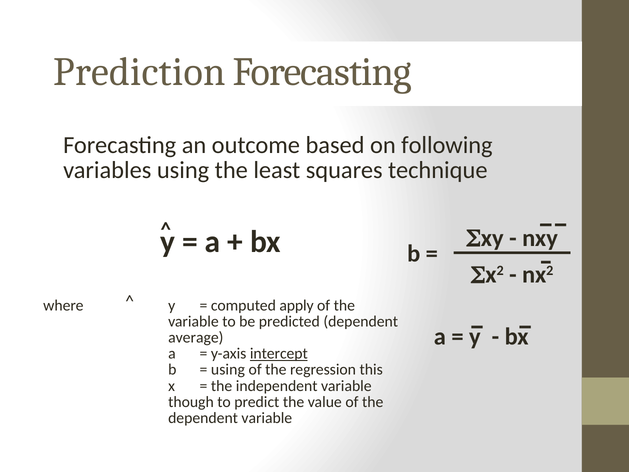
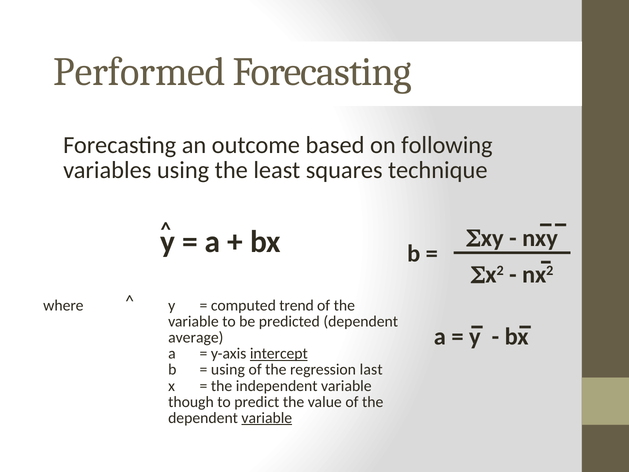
Prediction: Prediction -> Performed (140, 72)
apply: apply -> trend (297, 305)
this: this -> last (371, 370)
variable underline: none -> present (267, 418)
